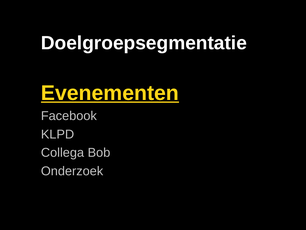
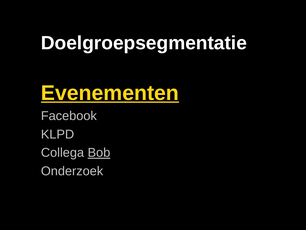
Bob underline: none -> present (99, 152)
